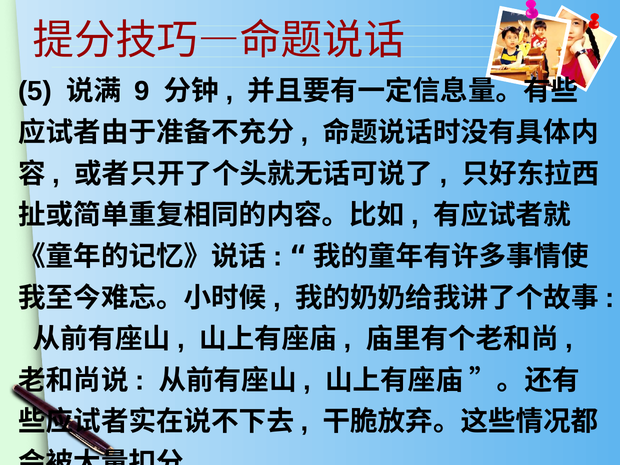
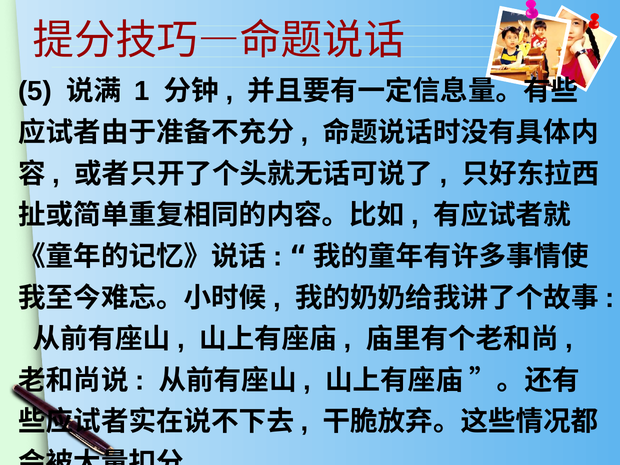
9: 9 -> 1 (142, 91)
